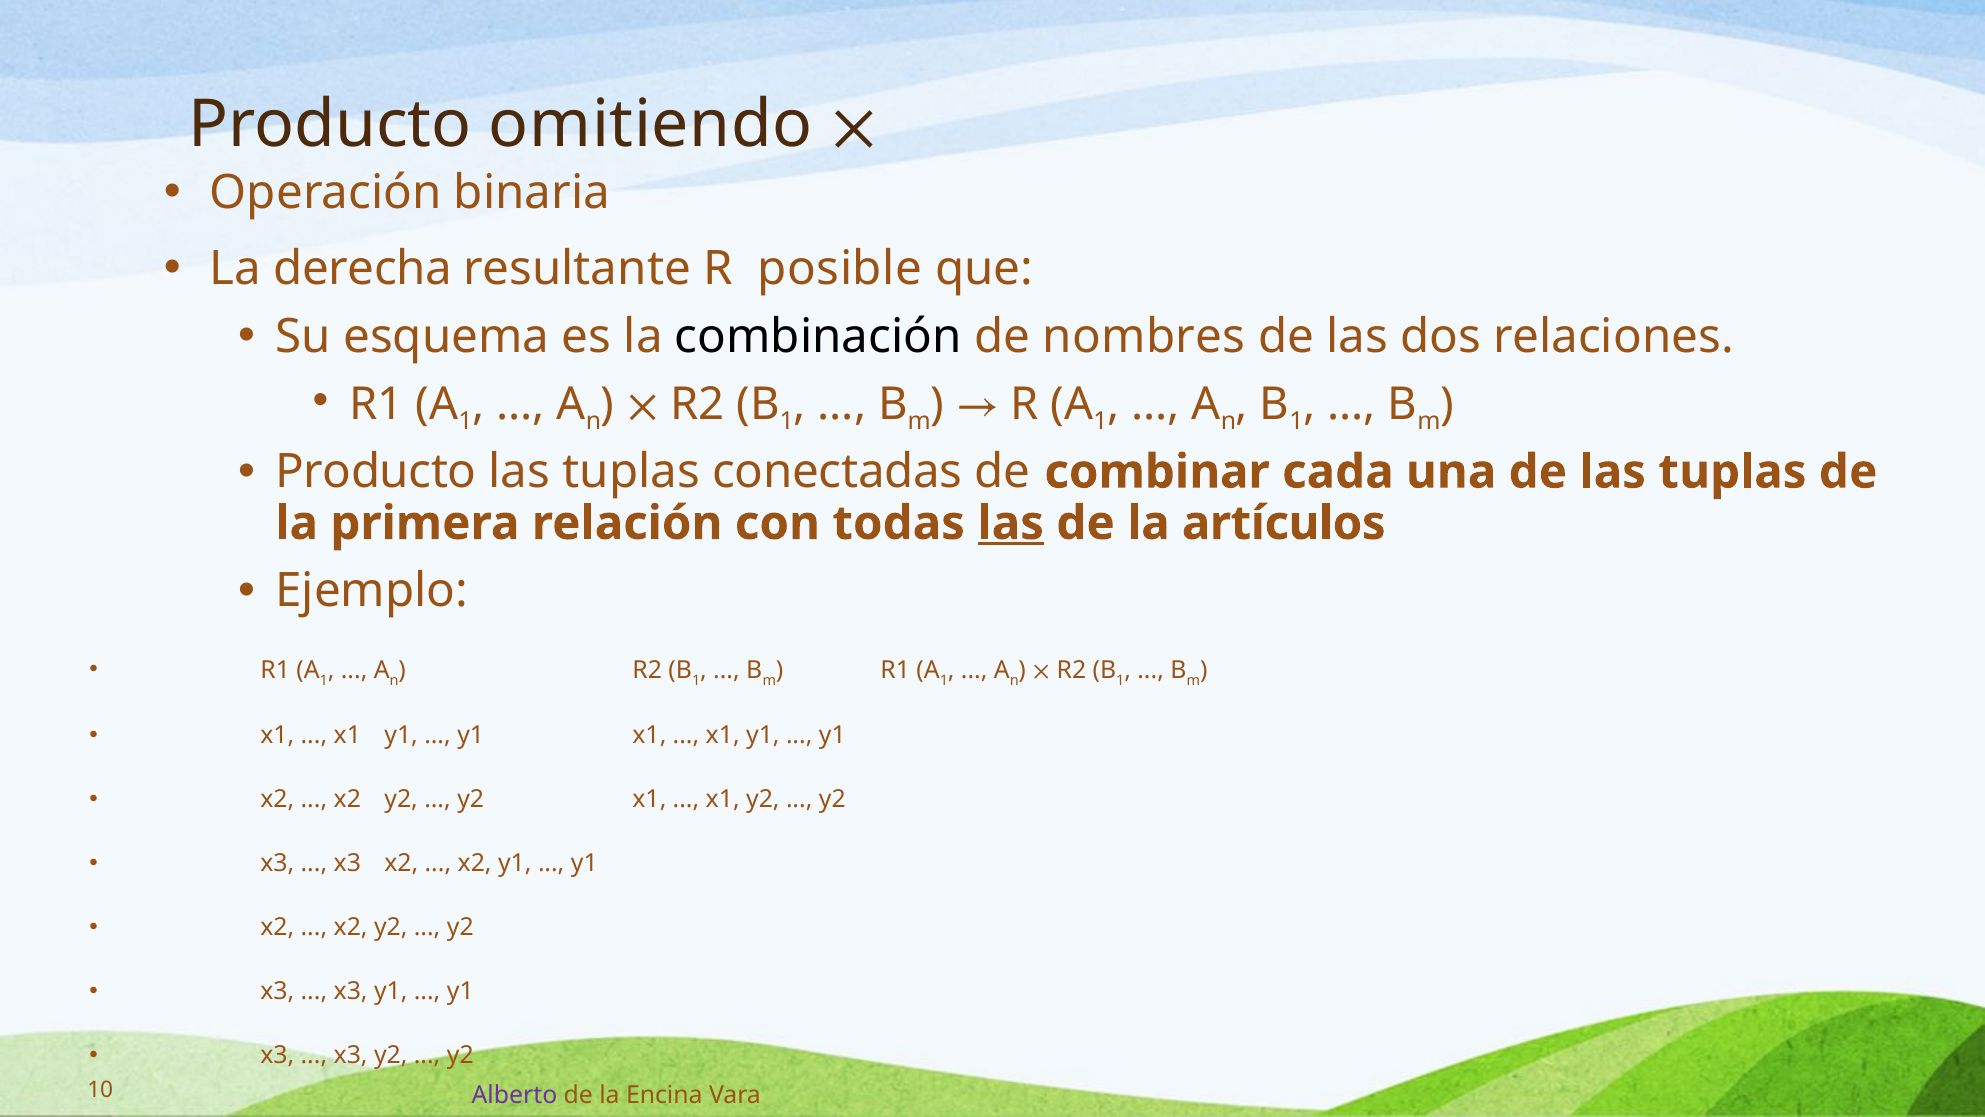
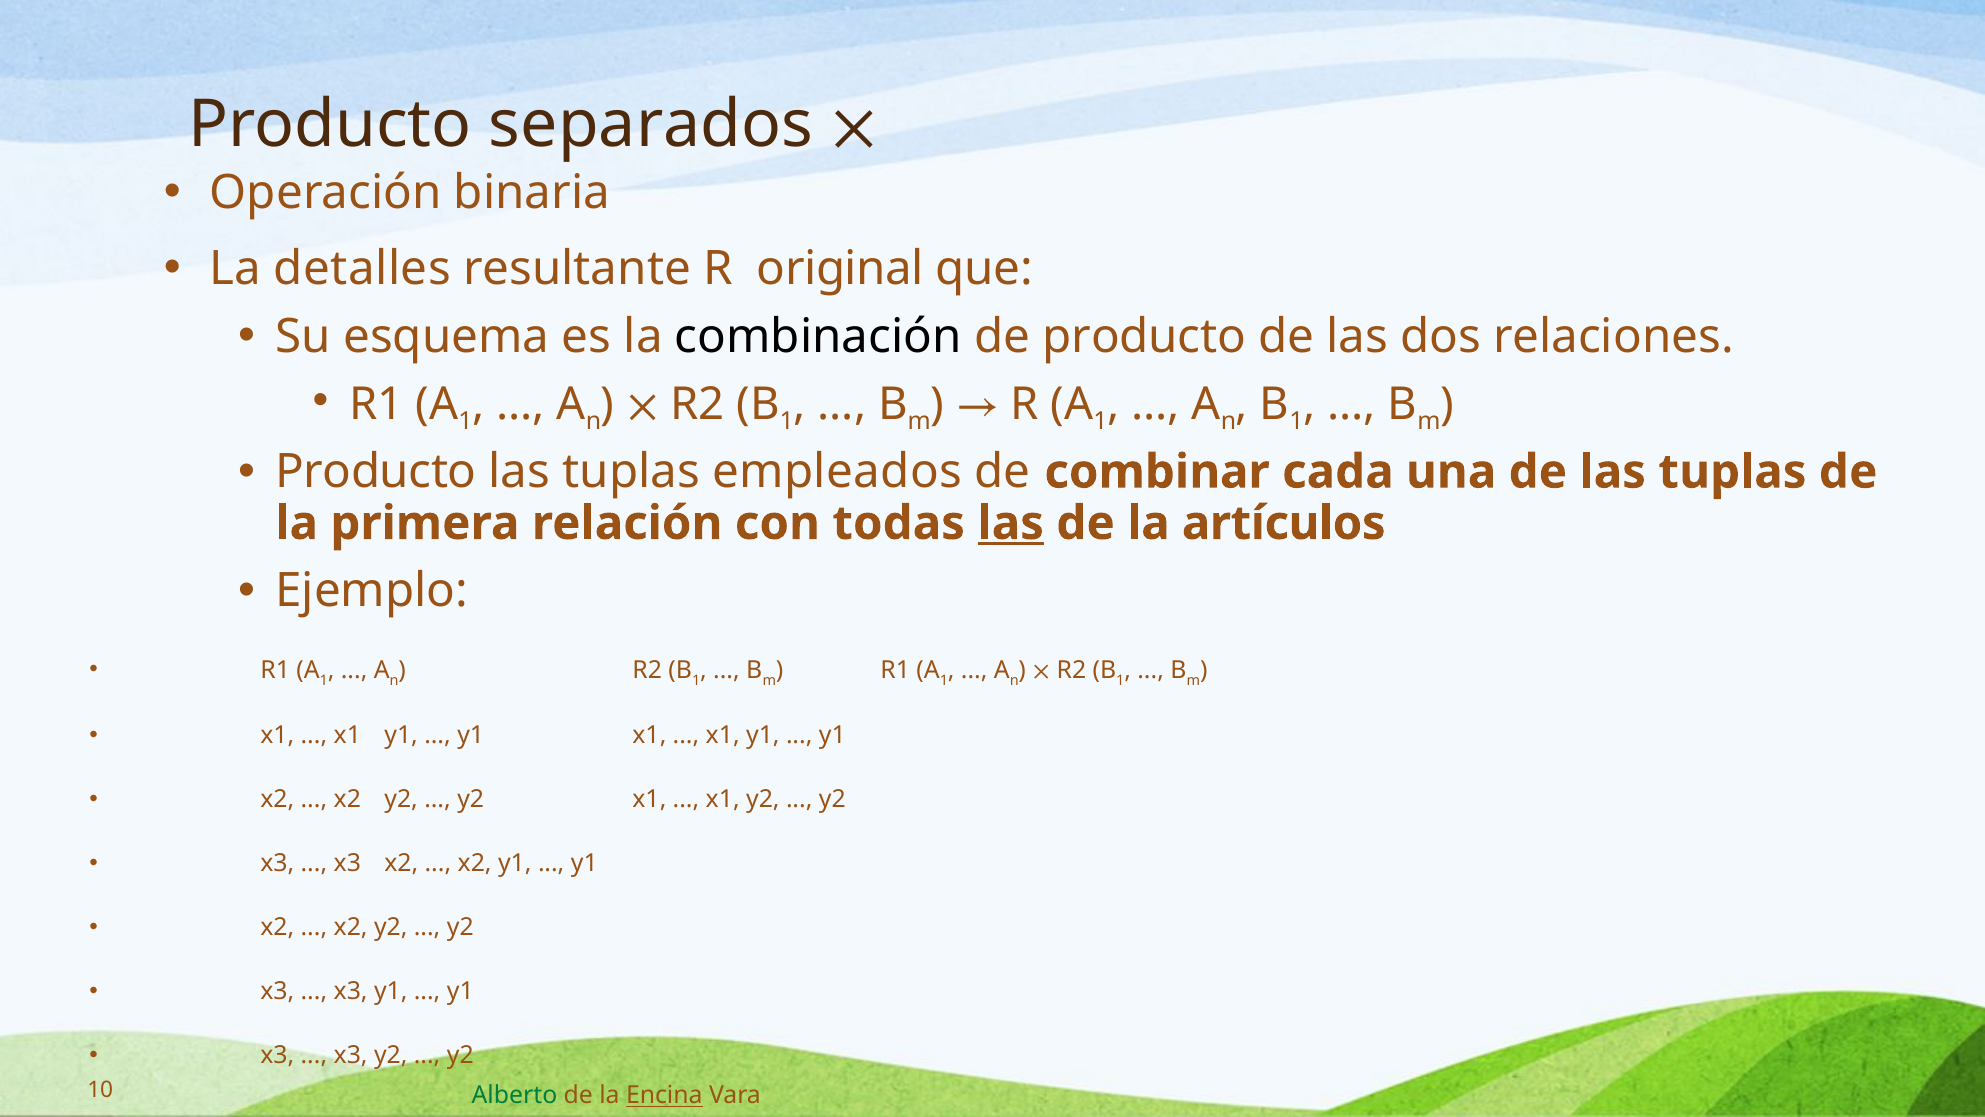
omitiendo: omitiendo -> separados (651, 125)
derecha: derecha -> detalles (362, 269)
posible: posible -> original (840, 269)
de nombres: nombres -> producto (1144, 337)
conectadas: conectadas -> empleados (837, 472)
Alberto colour: purple -> green (514, 1095)
Encina underline: none -> present (664, 1095)
